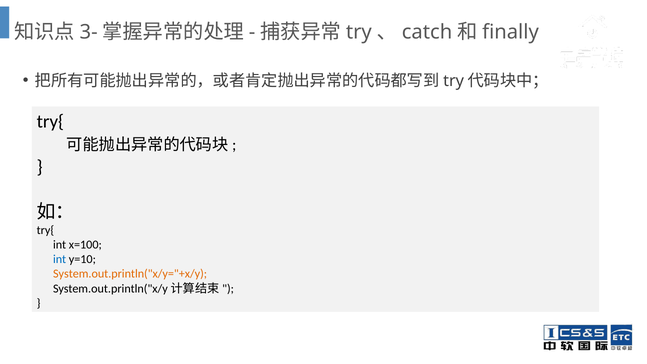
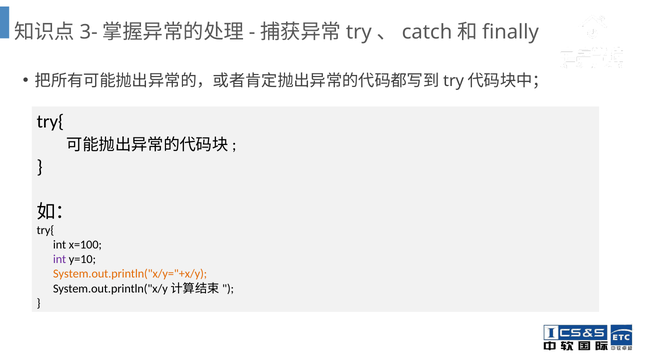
int colour: blue -> purple (60, 259)
